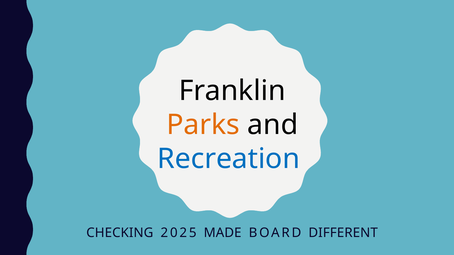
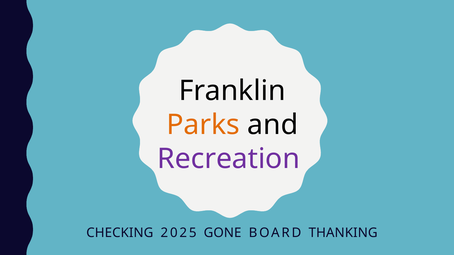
Recreation colour: blue -> purple (229, 159)
MADE: MADE -> GONE (223, 233)
DIFFERENT: DIFFERENT -> THANKING (343, 233)
